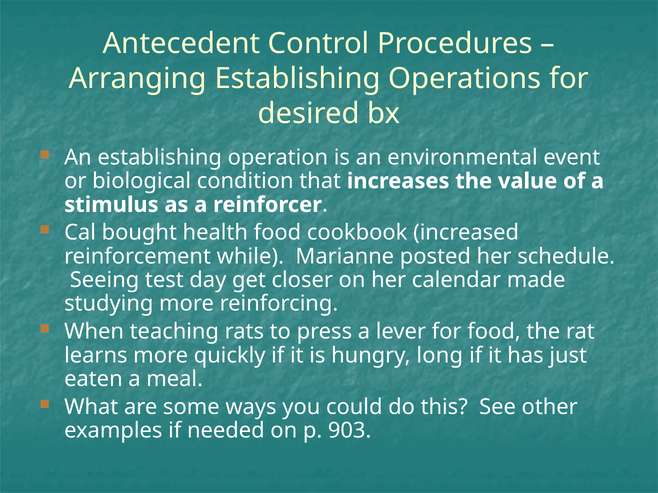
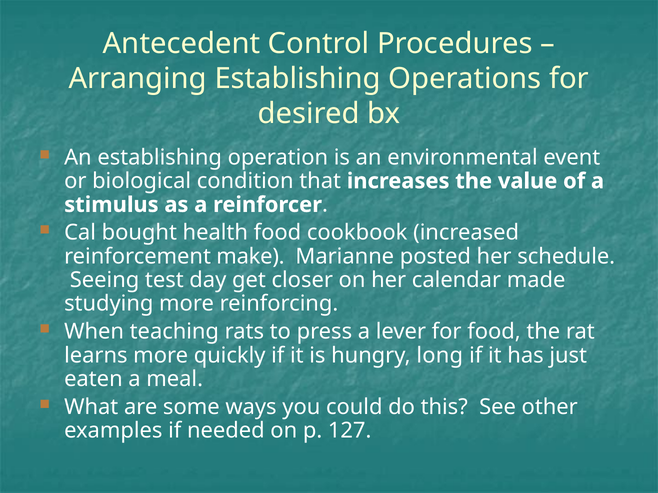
while: while -> make (250, 257)
903: 903 -> 127 (350, 431)
